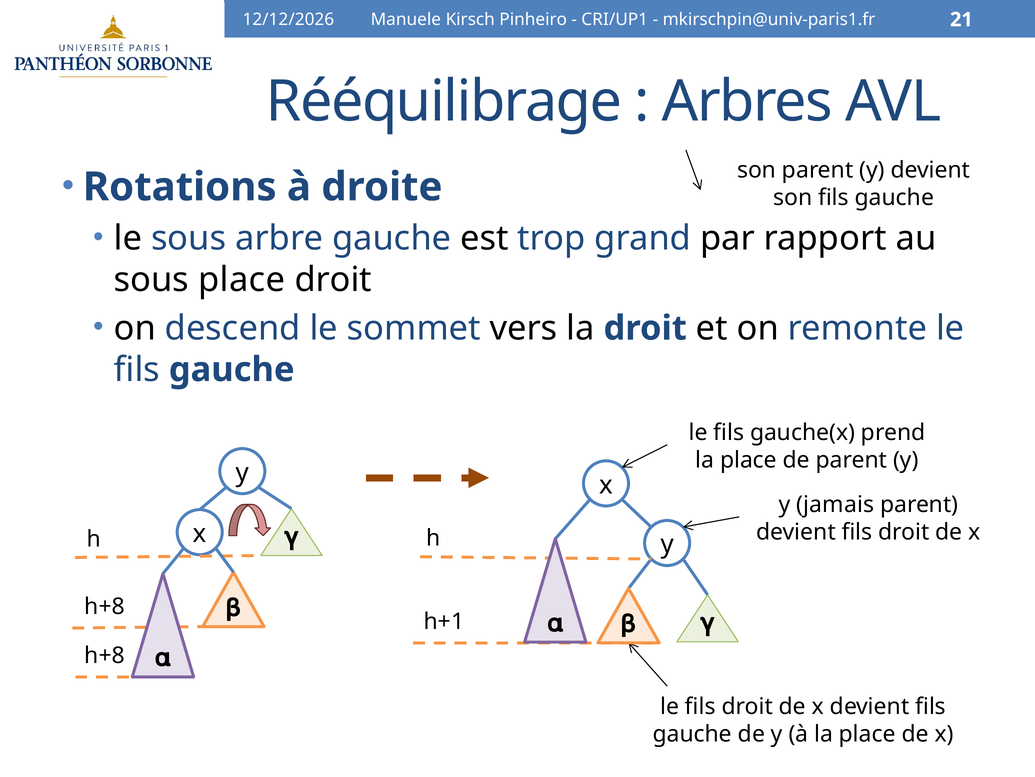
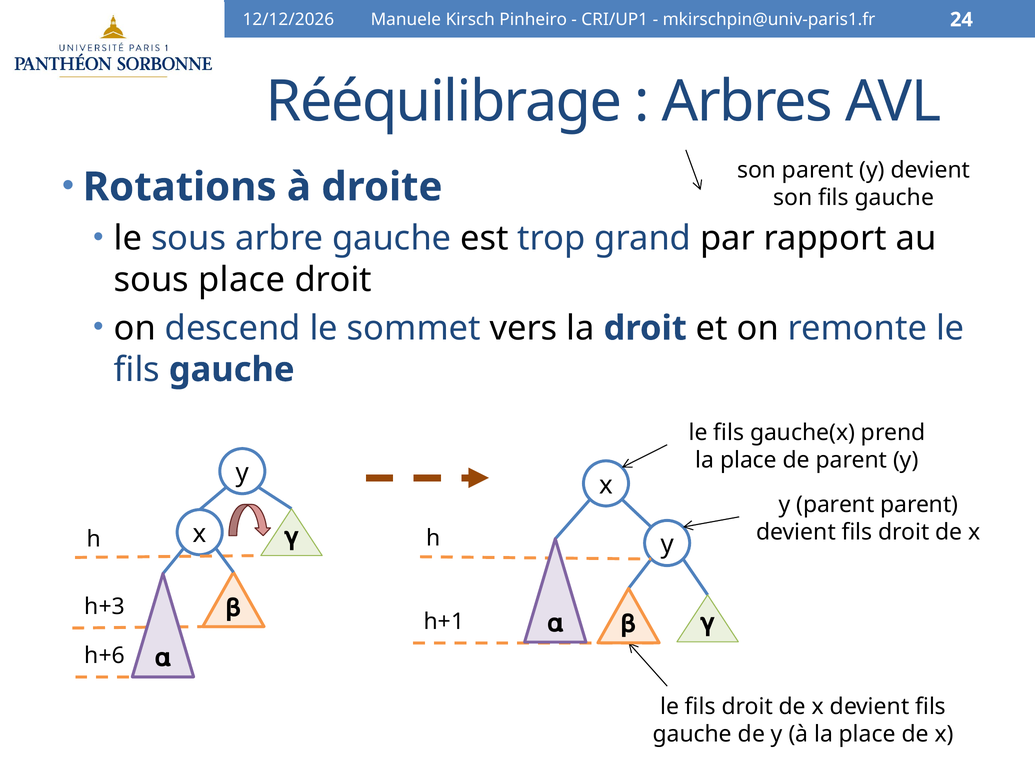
21: 21 -> 24 (961, 20)
y jamais: jamais -> parent (835, 504)
h+8: h+8 -> h+3 (105, 606)
h+8: h+8 -> h+6 (105, 655)
